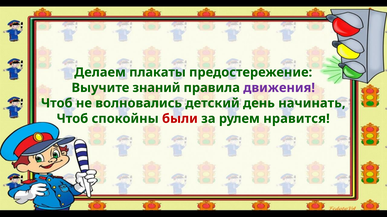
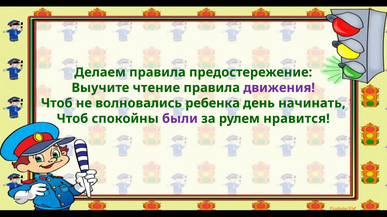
Делаем плакаты: плакаты -> правила (157, 73)
знаний: знаний -> чтение (156, 88)
детский: детский -> ребенка (213, 104)
были colour: red -> purple (180, 119)
